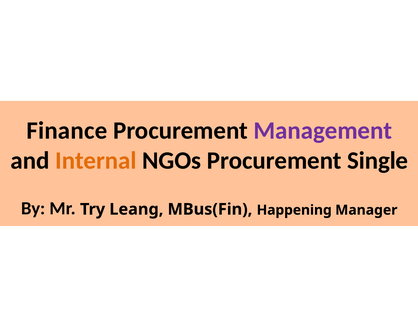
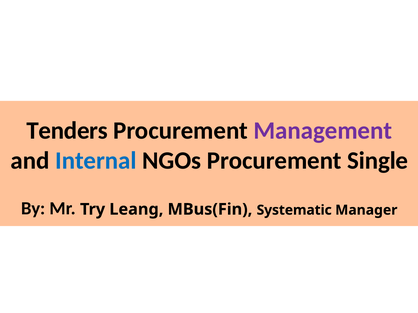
Finance: Finance -> Tenders (67, 131)
Internal colour: orange -> blue (96, 161)
Happening: Happening -> Systematic (294, 210)
